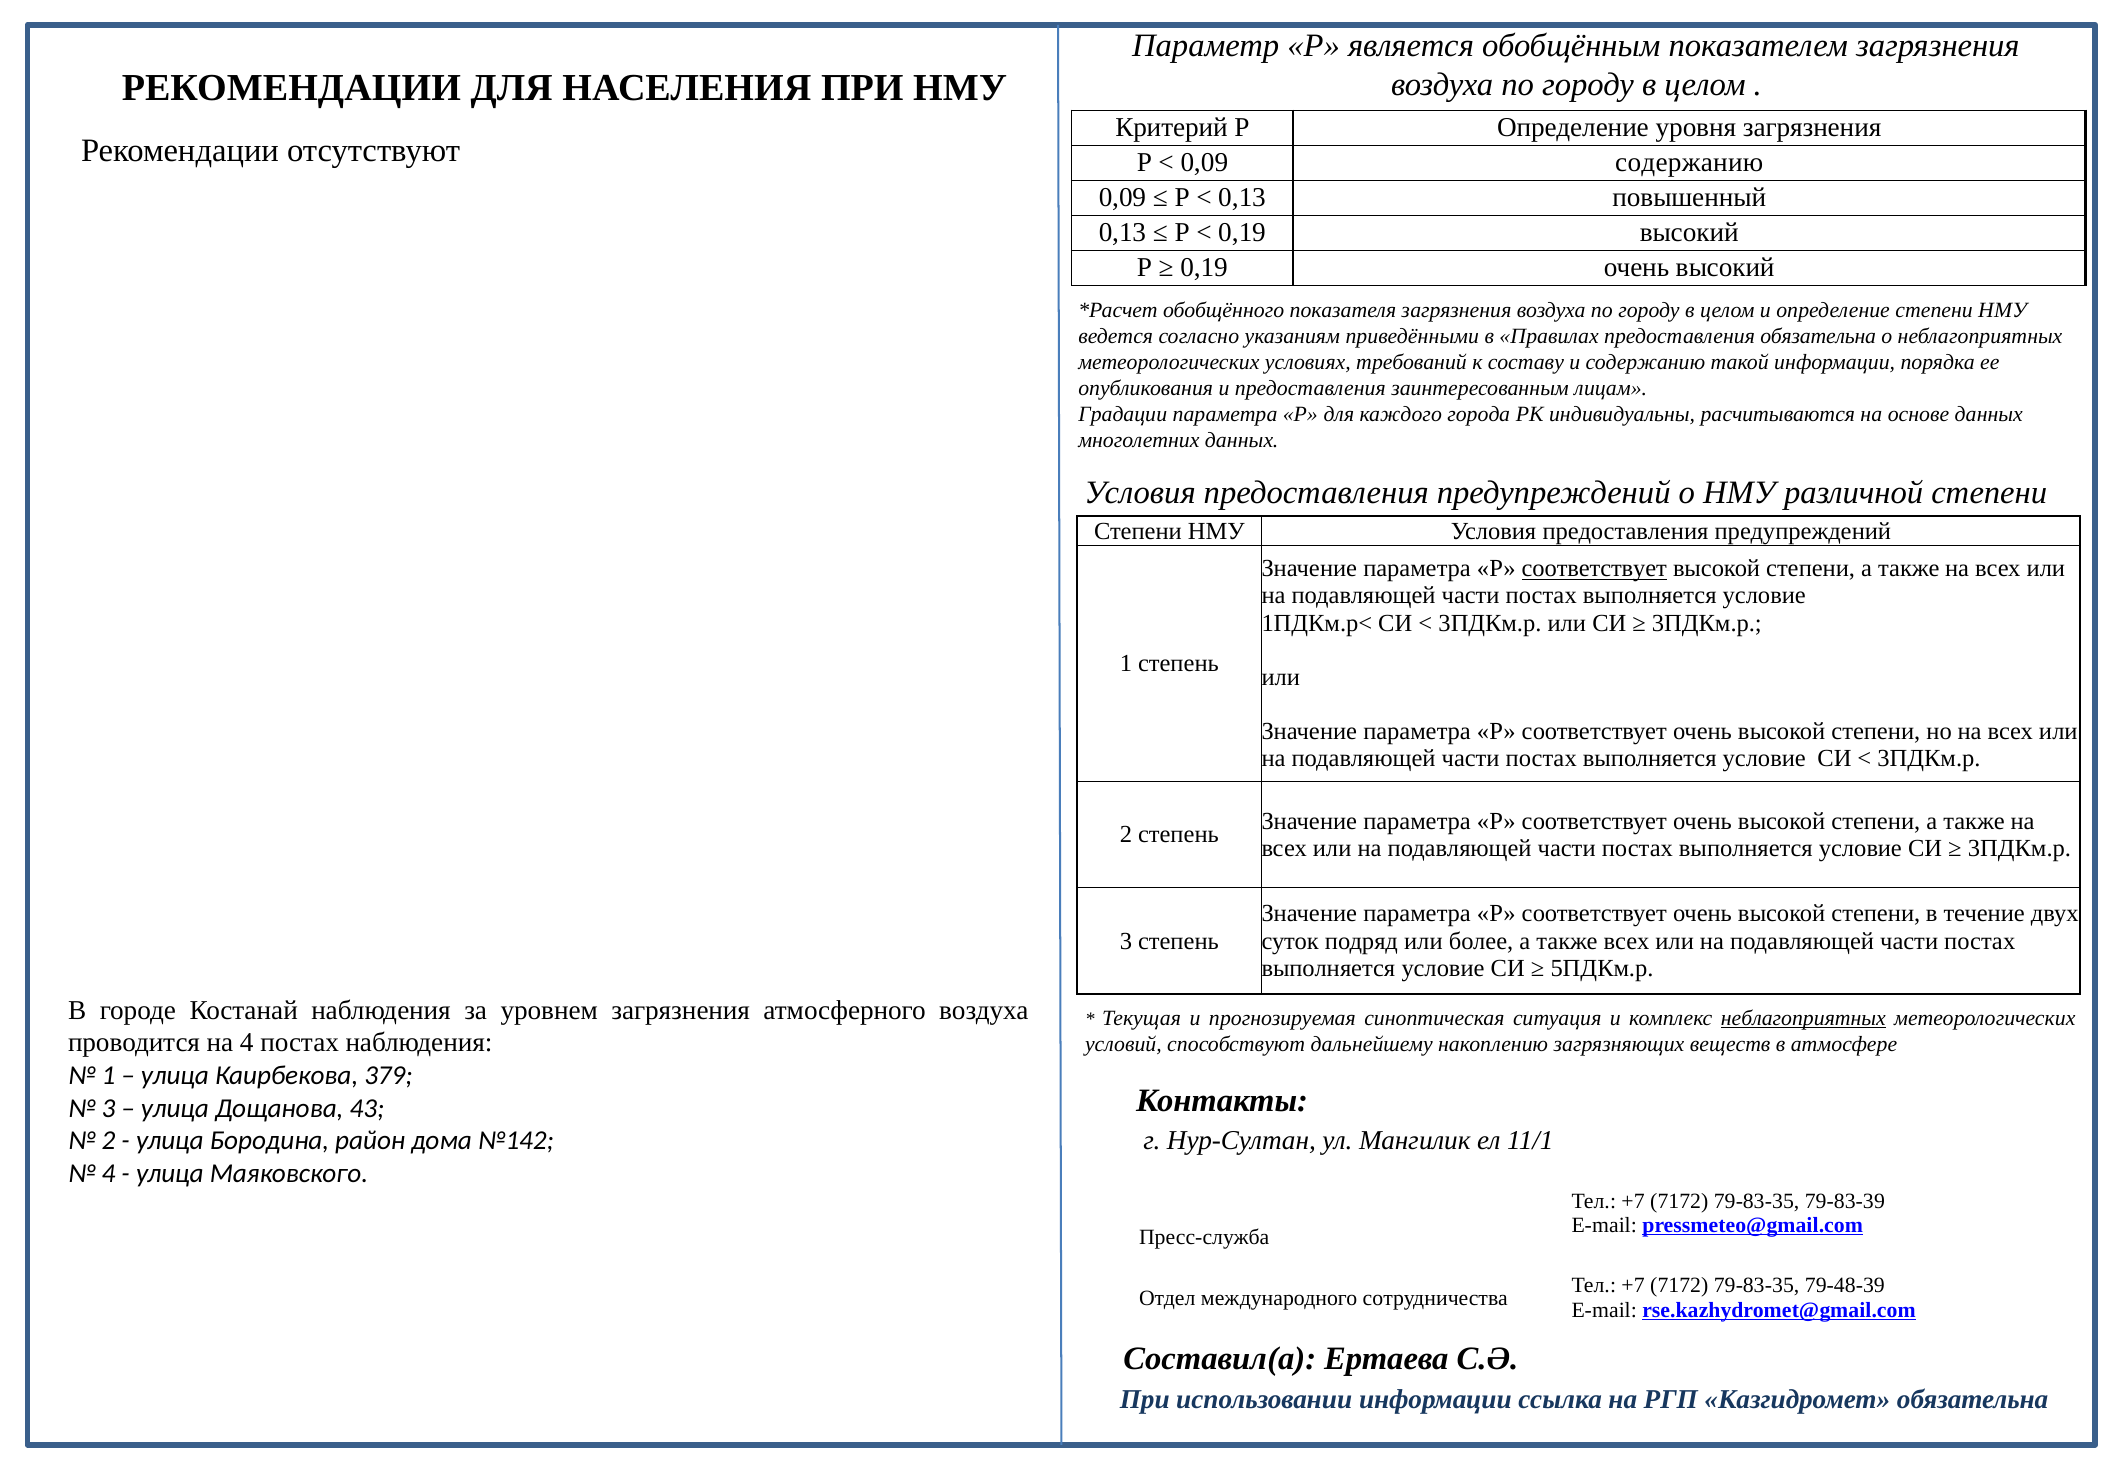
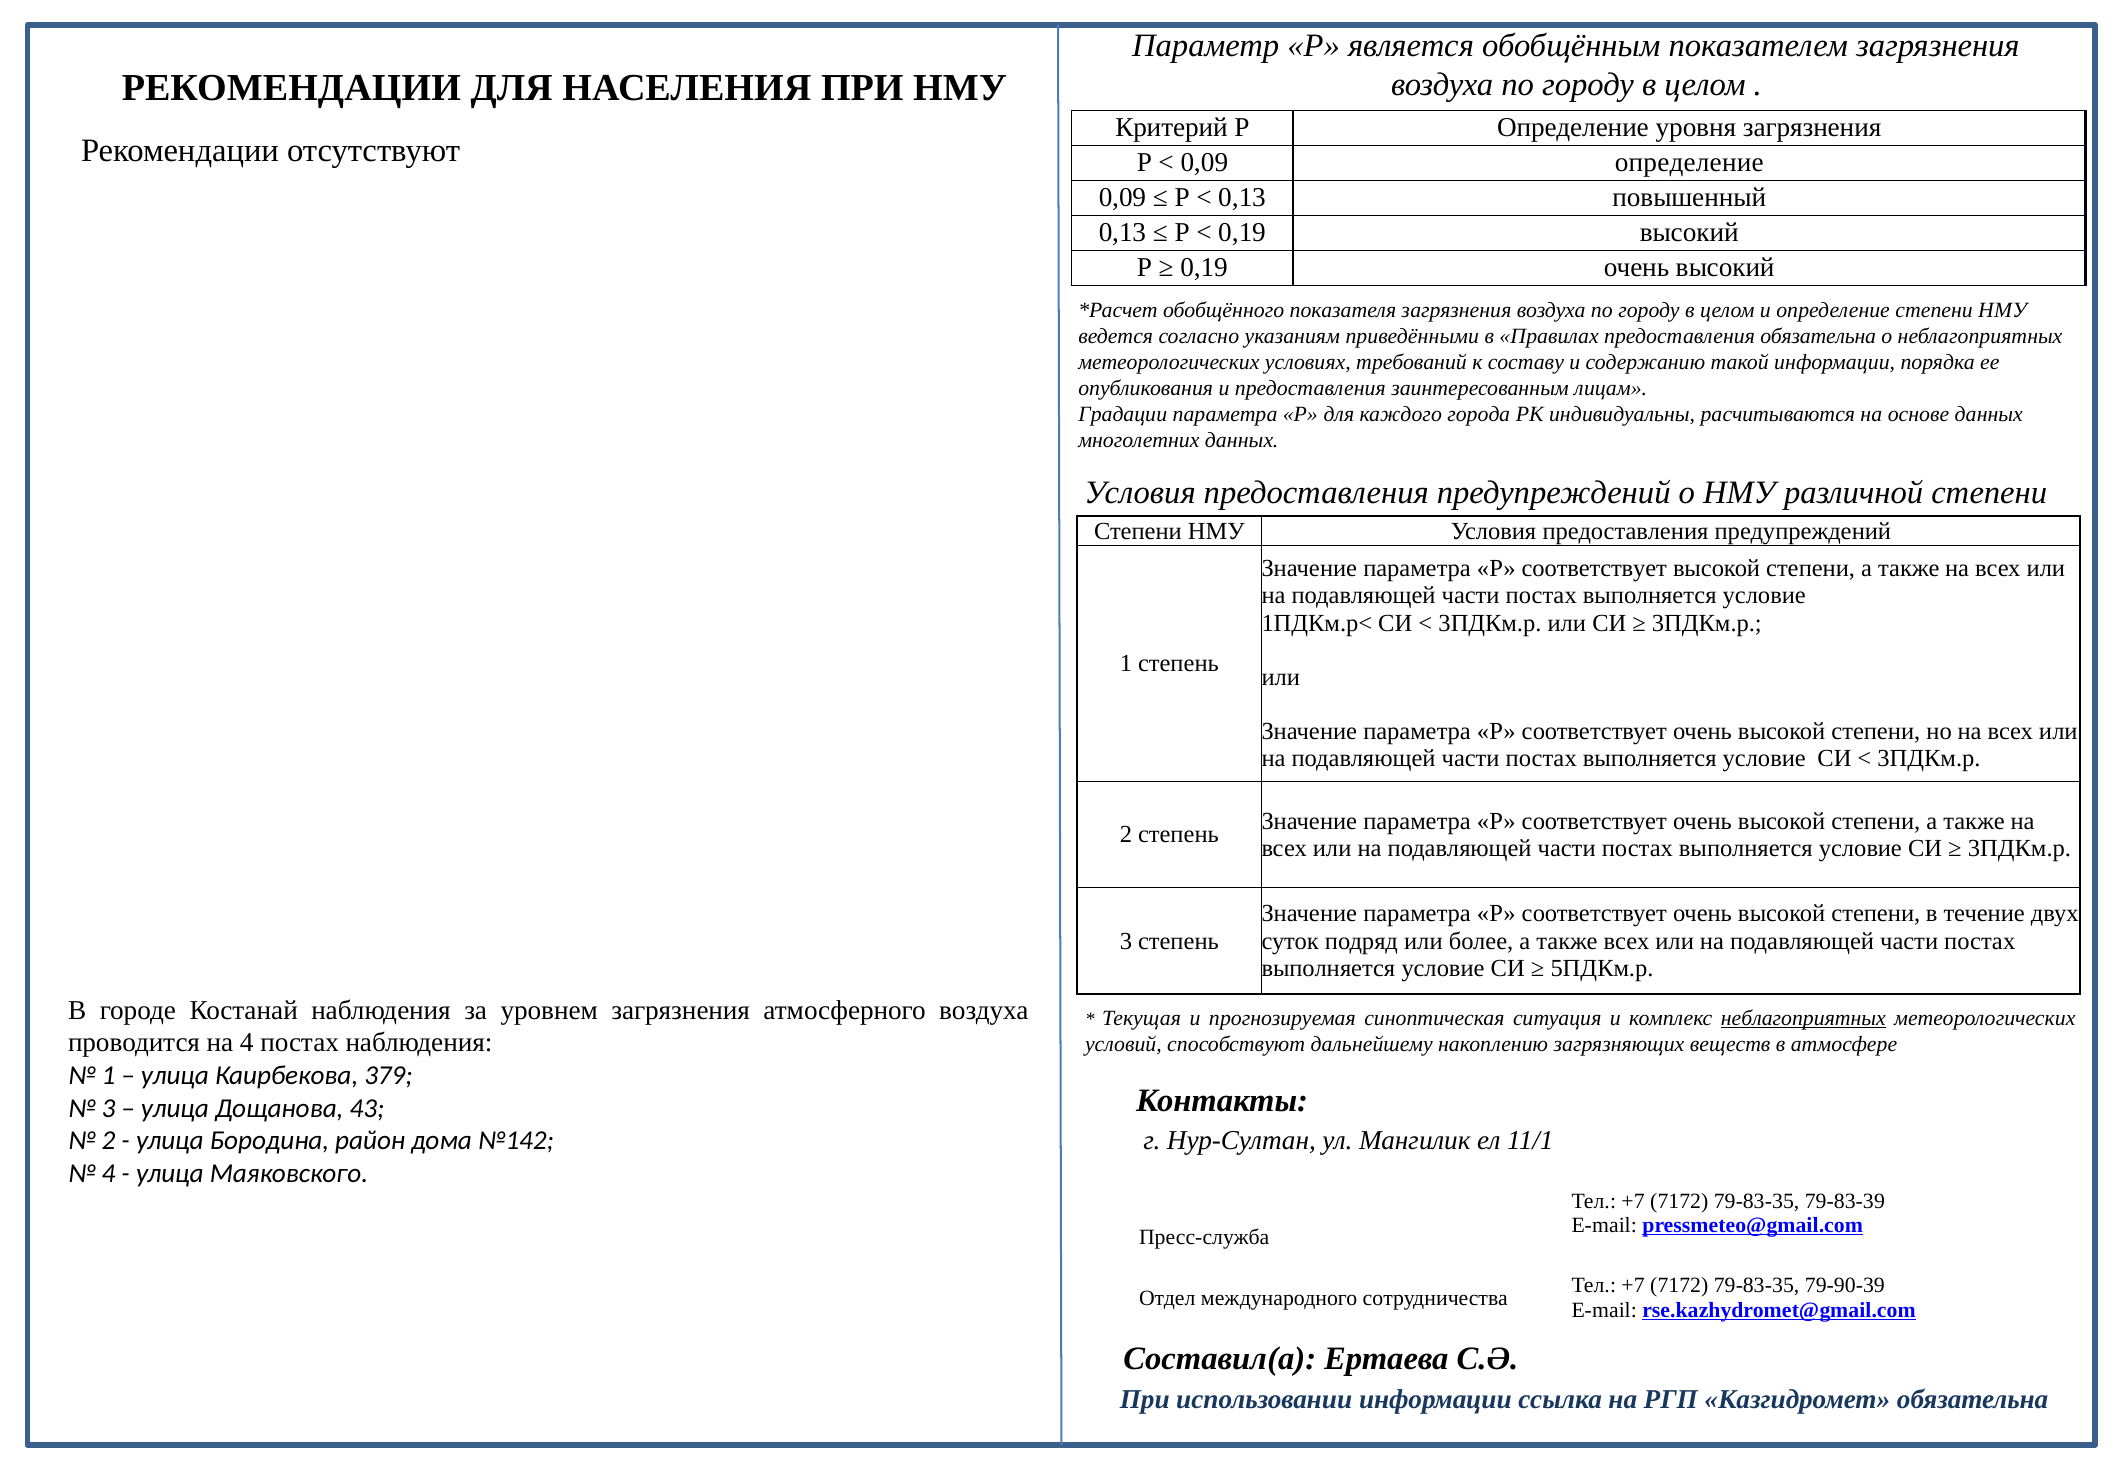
0,09 содержанию: содержанию -> определение (1689, 163)
соответствует underline: present -> none (1594, 569)
79-48-39: 79-48-39 -> 79-90-39 (1845, 1286)
